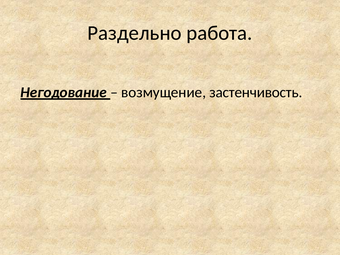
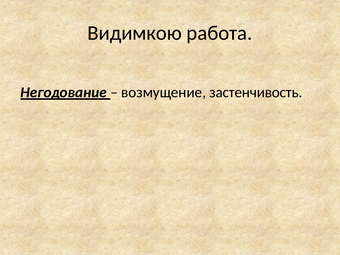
Раздельно: Раздельно -> Видимкою (135, 33)
